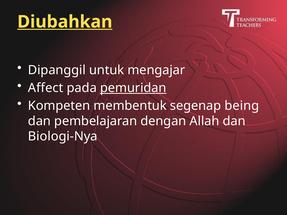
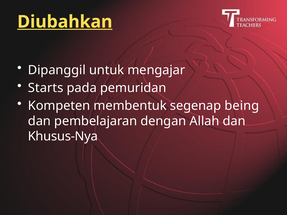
Affect: Affect -> Starts (46, 88)
pemuridan underline: present -> none (133, 88)
Biologi-Nya: Biologi-Nya -> Khusus-Nya (63, 136)
